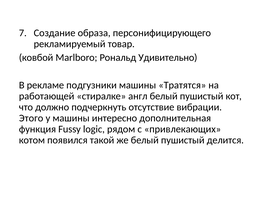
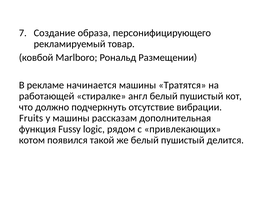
Удивительно: Удивительно -> Размещении (168, 58)
подгузники: подгузники -> начинается (92, 85)
Этого: Этого -> Fruits (31, 118)
интересно: интересно -> рассказам (114, 118)
